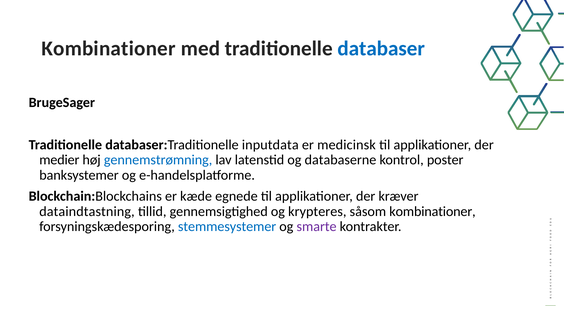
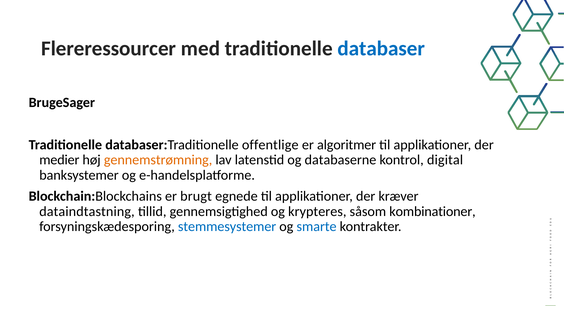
Kombinationer: Kombinationer -> Flereressourcer (109, 49)
inputdata: inputdata -> offentlige (270, 145)
medicinsk: medicinsk -> algoritmer (347, 145)
gennemstrømning colour: blue -> orange (158, 160)
poster: poster -> digital (445, 160)
kæde: kæde -> brugt (196, 196)
smarte colour: purple -> blue (317, 227)
